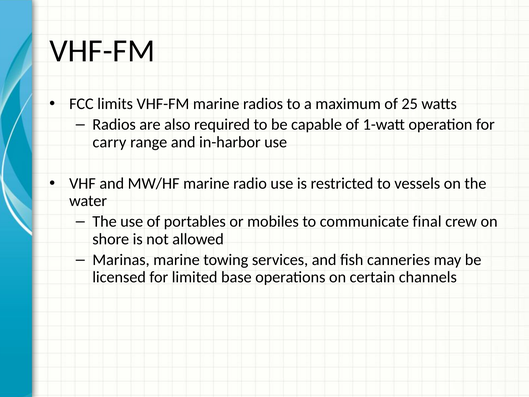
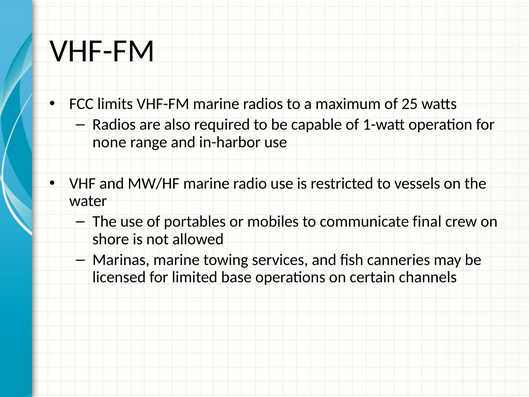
carry: carry -> none (109, 142)
